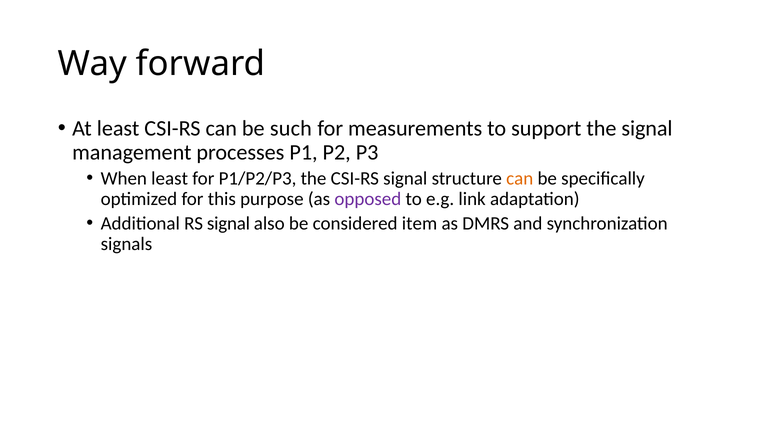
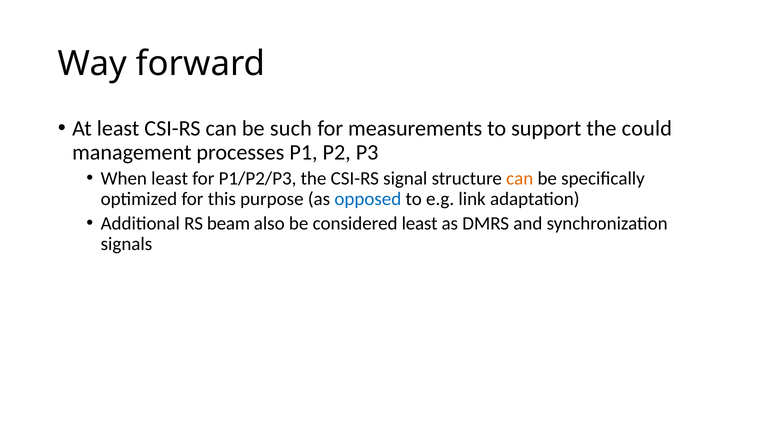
the signal: signal -> could (647, 128)
opposed colour: purple -> blue (368, 199)
RS signal: signal -> beam (228, 224)
considered item: item -> least (420, 224)
